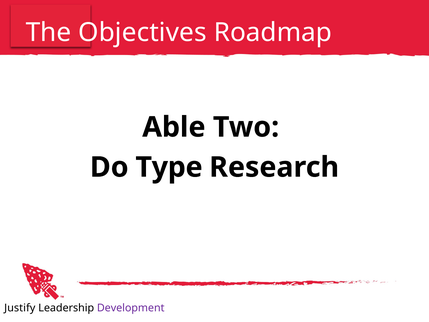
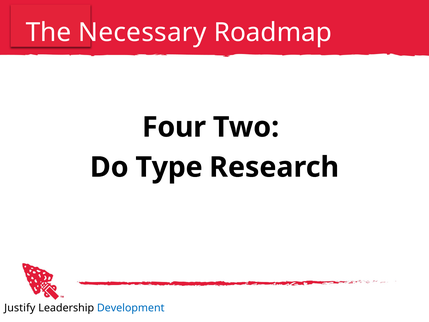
Objectives: Objectives -> Necessary (142, 33)
Able: Able -> Four (174, 127)
Development colour: purple -> blue (131, 308)
